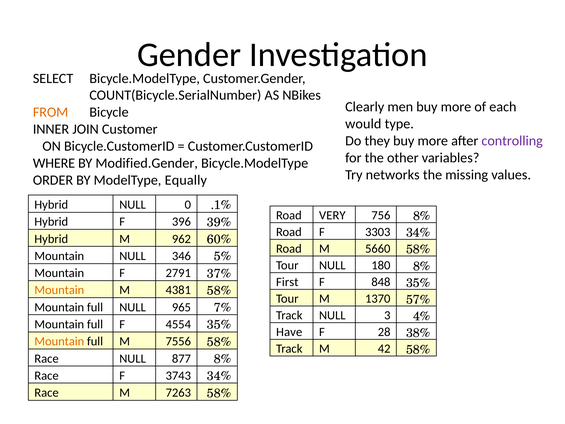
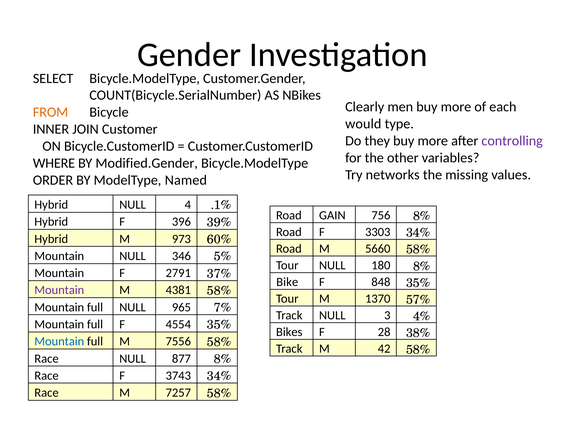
Equally: Equally -> Named (186, 180)
0: 0 -> 4 (188, 205)
VERY: VERY -> GAIN (332, 215)
962: 962 -> 973 (181, 239)
First: First -> Bike (287, 282)
Mountain colour: orange -> purple (59, 290)
Have: Have -> Bikes (289, 332)
Mountain colour: orange -> blue (59, 341)
7263: 7263 -> 7257 (178, 392)
